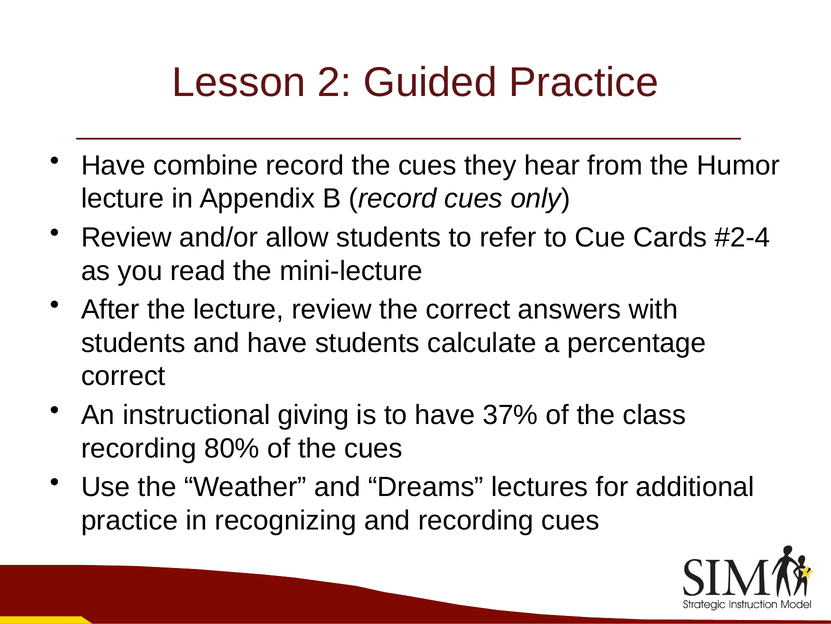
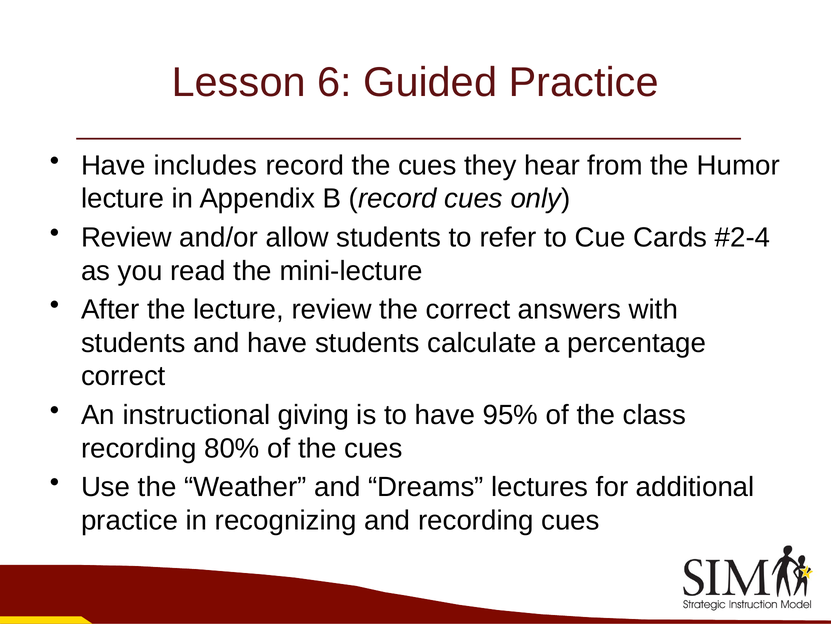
2: 2 -> 6 (335, 83)
combine: combine -> includes (206, 165)
37%: 37% -> 95% (510, 415)
